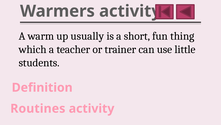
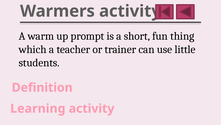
usually: usually -> prompt (87, 36)
Routines: Routines -> Learning (38, 108)
